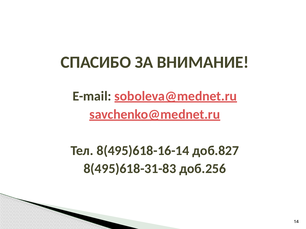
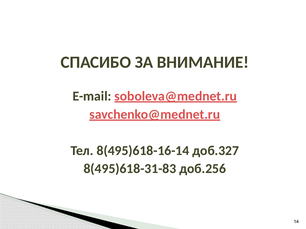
доб.827: доб.827 -> доб.327 (216, 151)
